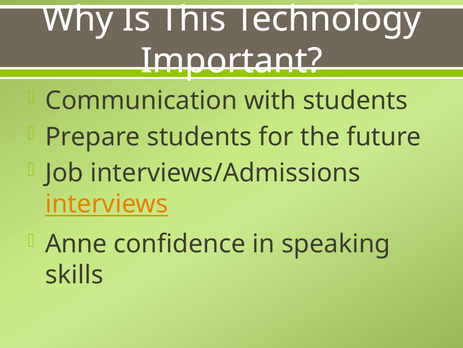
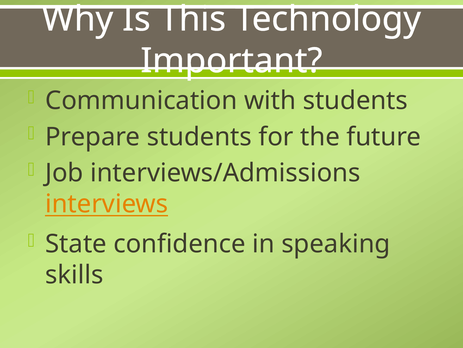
Anne: Anne -> State (76, 244)
